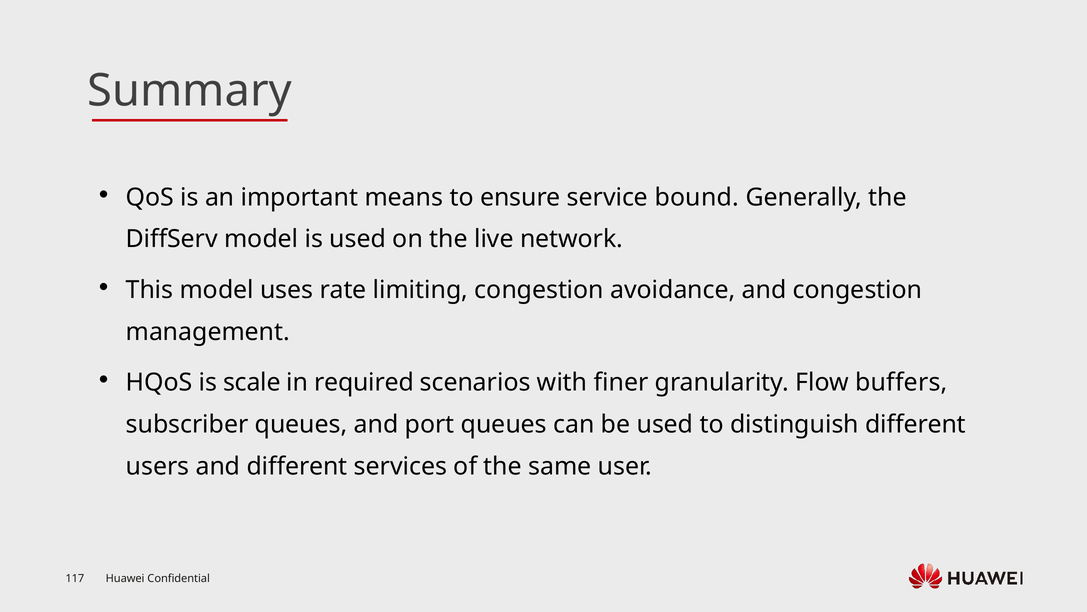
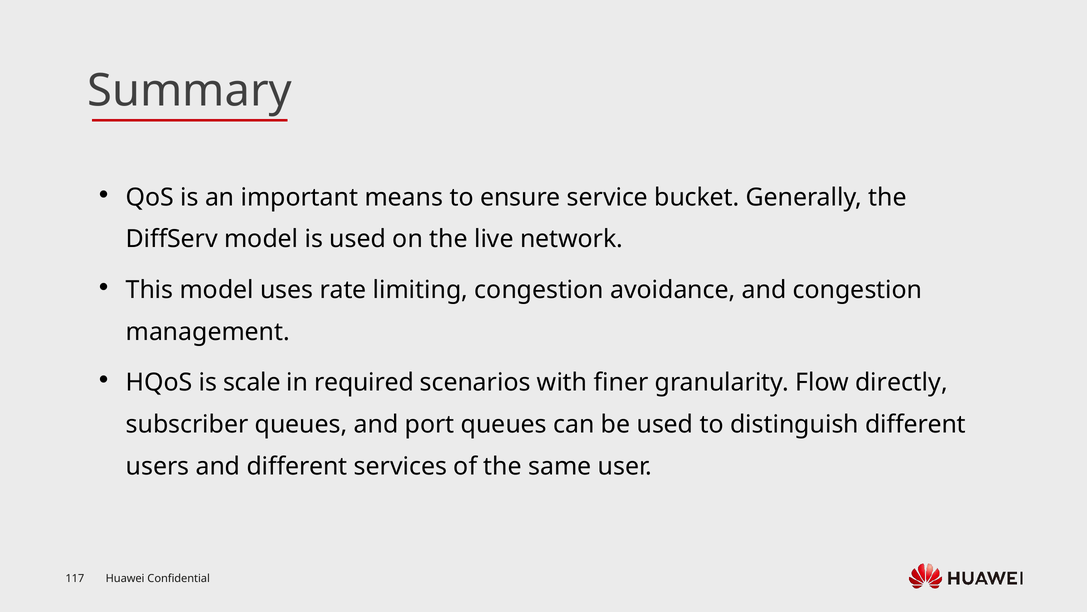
bound: bound -> bucket (697, 197)
buffers: buffers -> directly (901, 382)
